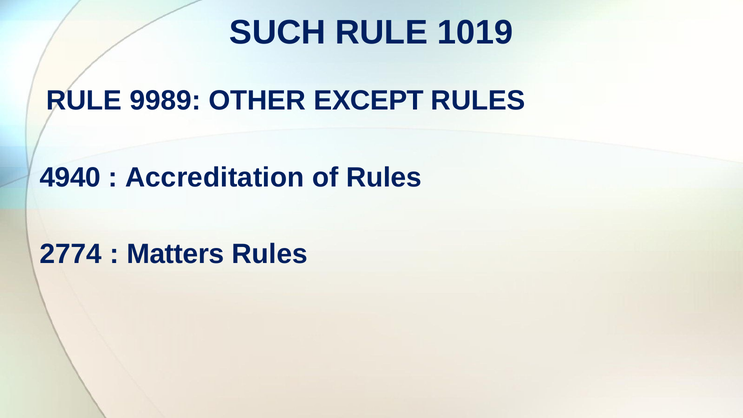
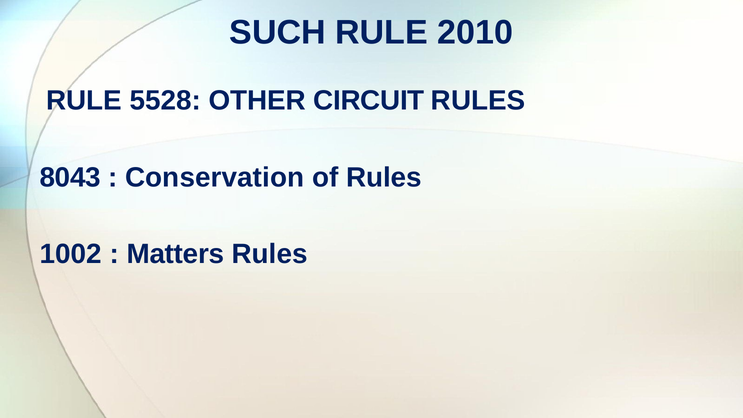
1019: 1019 -> 2010 (475, 32)
9989: 9989 -> 5528 (165, 100)
EXCEPT: EXCEPT -> CIRCUIT (369, 100)
4940: 4940 -> 8043 (70, 177)
Accreditation: Accreditation -> Conservation (215, 177)
2774: 2774 -> 1002 (71, 254)
